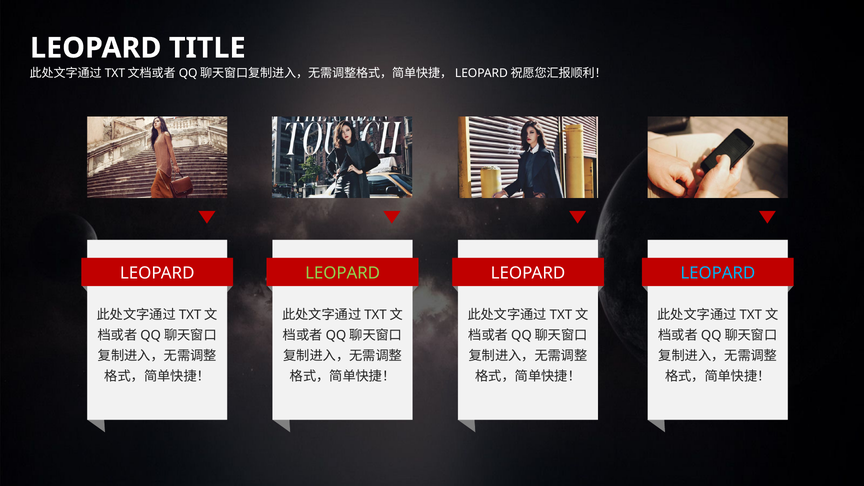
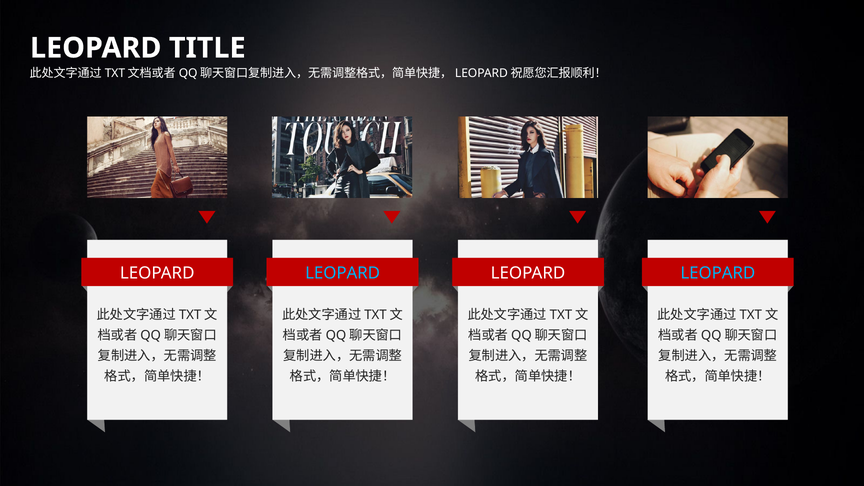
LEOPARD colour: light green -> light blue (343, 273)
